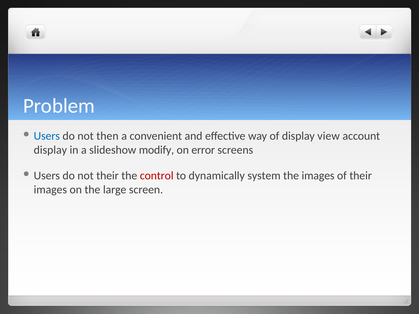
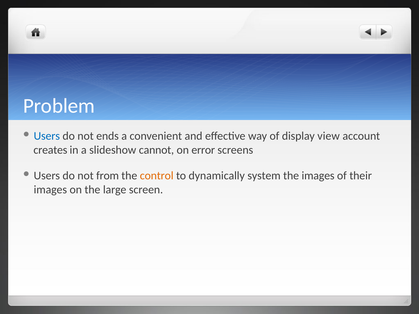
then: then -> ends (108, 136)
display: display -> creates (50, 150)
modify: modify -> cannot (156, 150)
not their: their -> from (108, 176)
control colour: red -> orange (157, 176)
